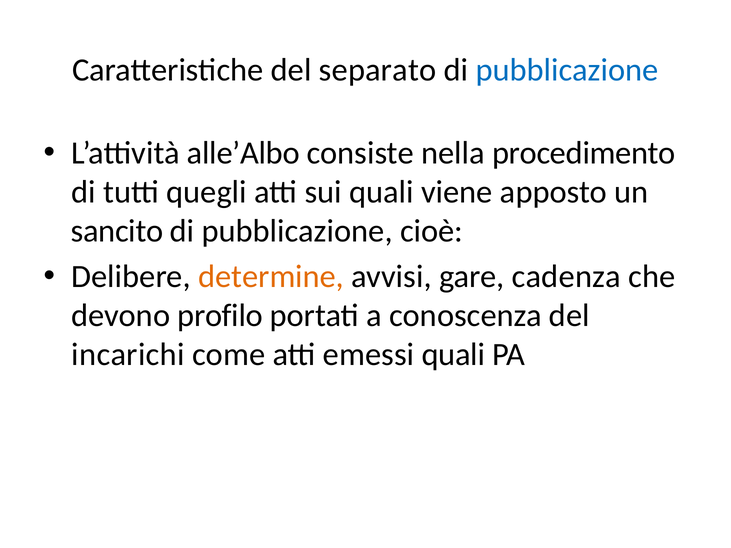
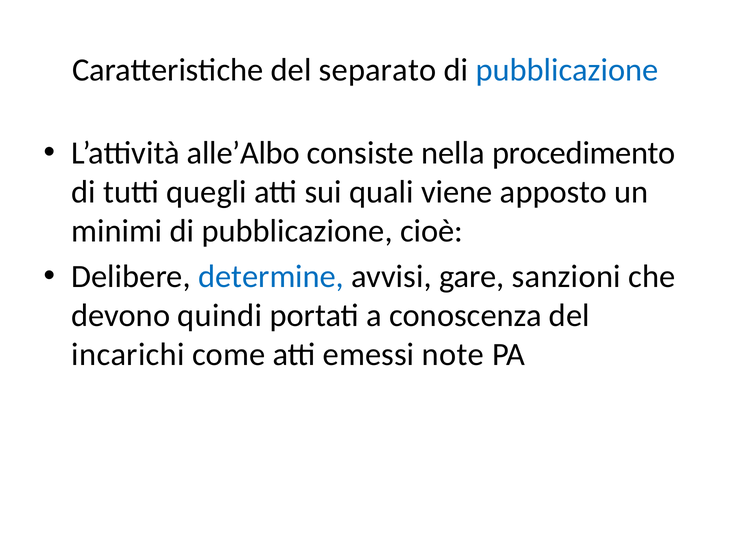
sancito: sancito -> minimi (117, 231)
determine colour: orange -> blue (271, 277)
cadenza: cadenza -> sanzioni (566, 277)
profilo: profilo -> quindi (220, 316)
emessi quali: quali -> note (453, 355)
